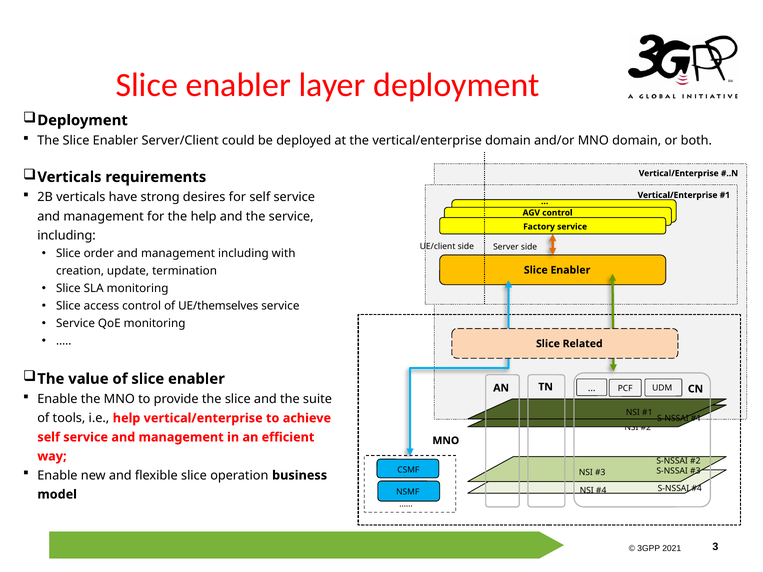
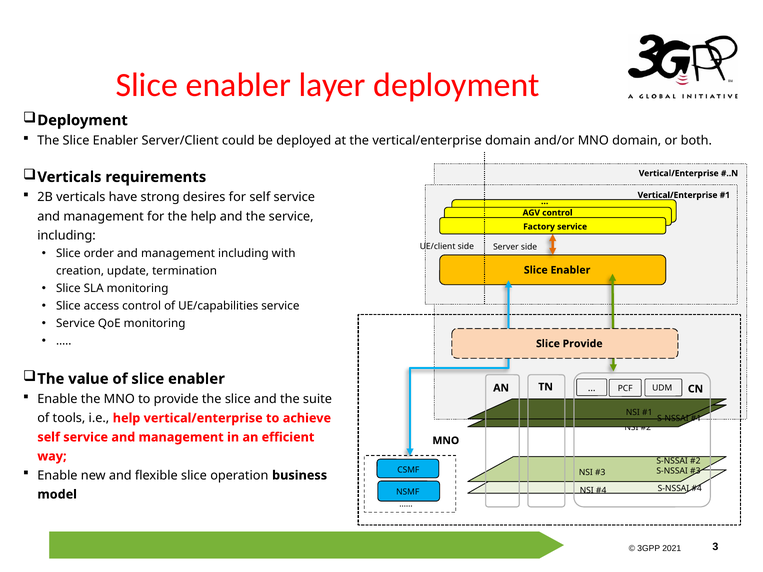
UE/themselves: UE/themselves -> UE/capabilities (218, 306)
Slice Related: Related -> Provide (583, 344)
